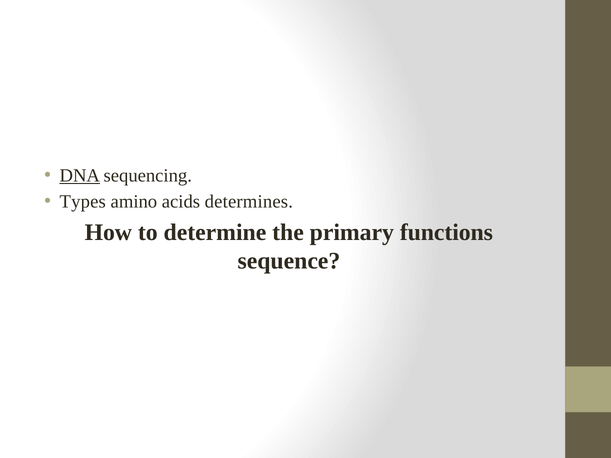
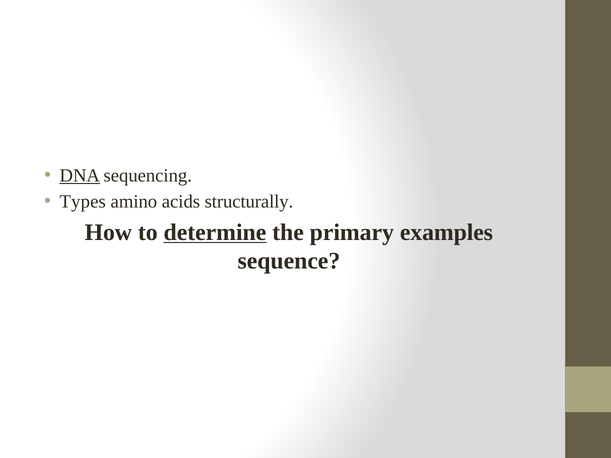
determines: determines -> structurally (249, 202)
determine underline: none -> present (215, 232)
functions: functions -> examples (446, 232)
